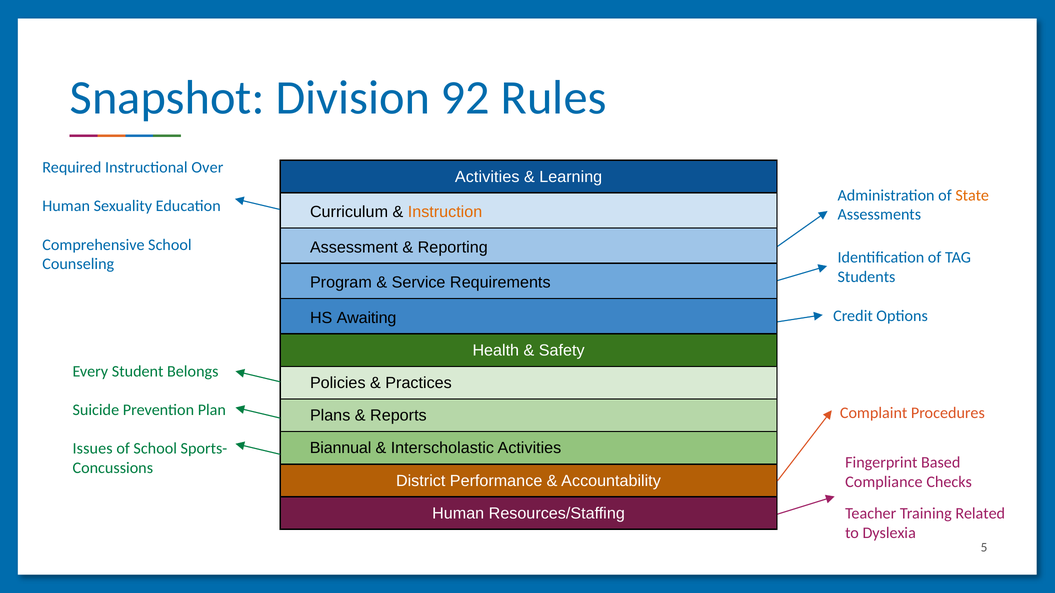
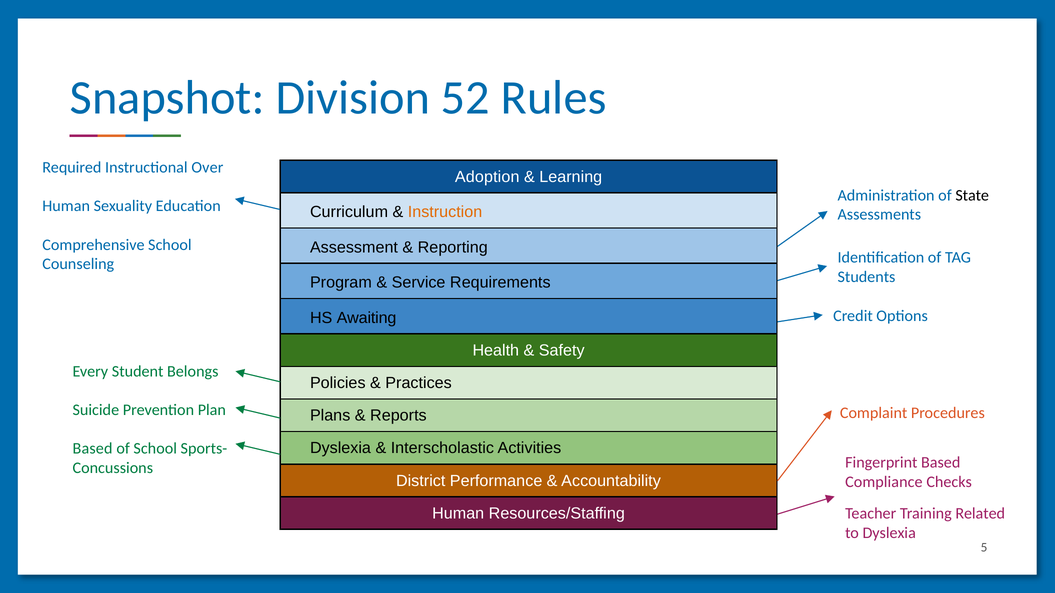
92: 92 -> 52 (465, 98)
Activities: Activities -> Adoption (487, 177)
State colour: orange -> black (972, 195)
Biannual: Biannual -> Dyslexia (340, 448)
Issues: Issues -> Based (93, 449)
